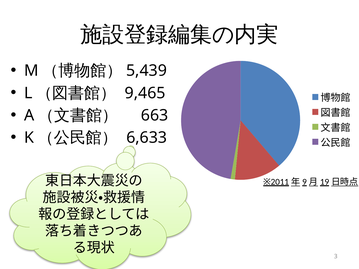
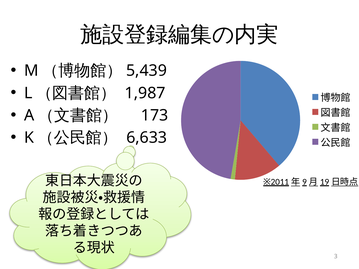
9,465: 9,465 -> 1,987 (145, 93)
663: 663 -> 173 (155, 115)
